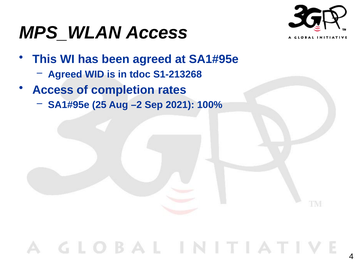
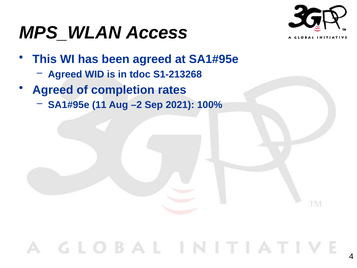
Access: Access -> Agreed (53, 90)
25: 25 -> 11 (99, 105)
